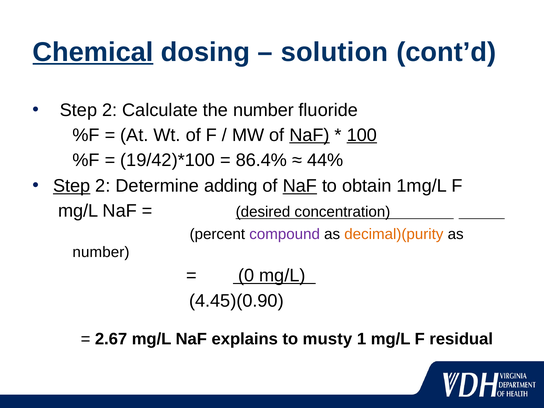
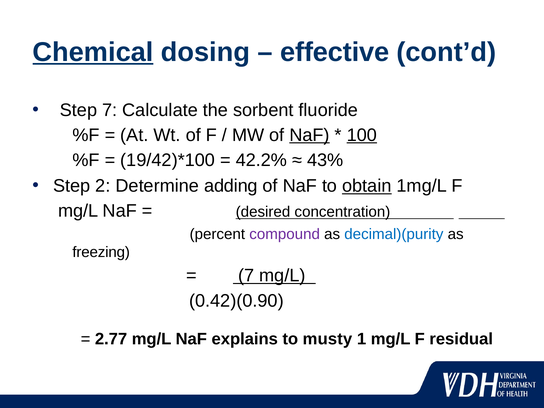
solution: solution -> effective (335, 52)
2: 2 -> 7 (110, 110)
the number: number -> sorbent (263, 110)
86.4%: 86.4% -> 42.2% (261, 160)
44%: 44% -> 43% (325, 160)
Step underline: present -> none (72, 186)
NaF underline: present -> none (300, 186)
obtain underline: none -> present (367, 186)
decimal)(purity colour: orange -> blue (394, 234)
number: number -> freezing (101, 252)
0: 0 -> 7 (246, 276)
4.45)(0.90: 4.45)(0.90 -> 0.42)(0.90 (236, 301)
2.67: 2.67 -> 2.77 (111, 339)
